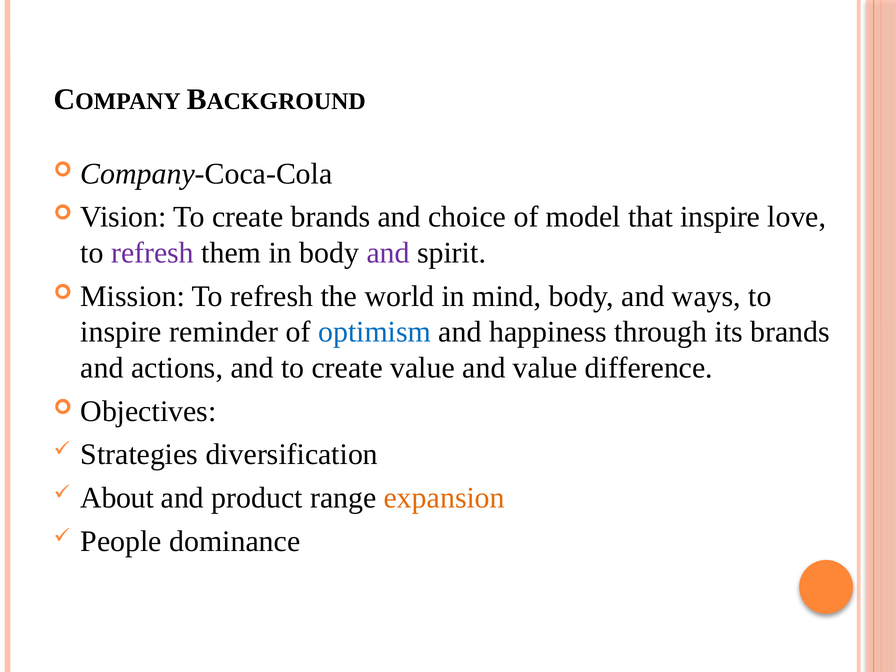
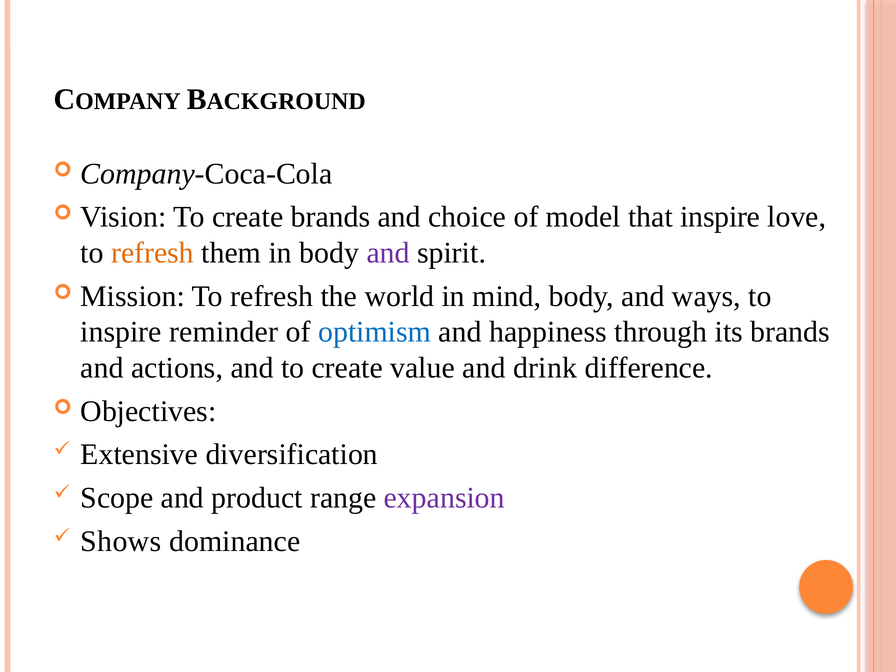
refresh colour: purple -> orange (153, 253)
and value: value -> drink (545, 368)
Strategies: Strategies -> Extensive (139, 455)
About: About -> Scope (117, 498)
expansion colour: orange -> purple (444, 498)
People: People -> Shows (121, 541)
